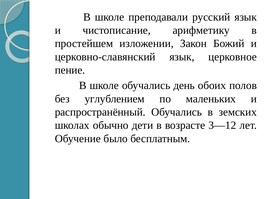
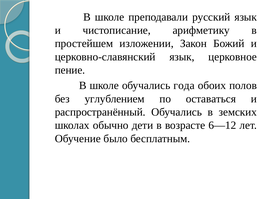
день: день -> года (184, 86)
маленьких: маленьких -> оставаться (211, 99)
3—12: 3—12 -> 6—12 (222, 126)
